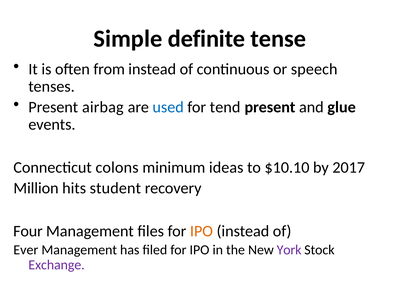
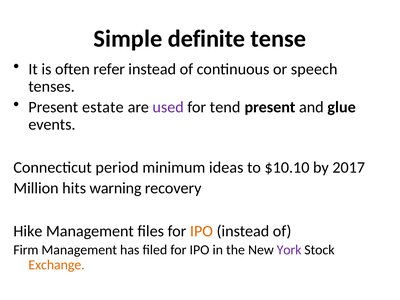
from: from -> refer (109, 69)
airbag: airbag -> estate (103, 107)
used colour: blue -> purple (168, 107)
colons: colons -> period (117, 168)
student: student -> warning (116, 188)
Four: Four -> Hike (28, 231)
Ever: Ever -> Firm (26, 250)
Exchange colour: purple -> orange (57, 265)
